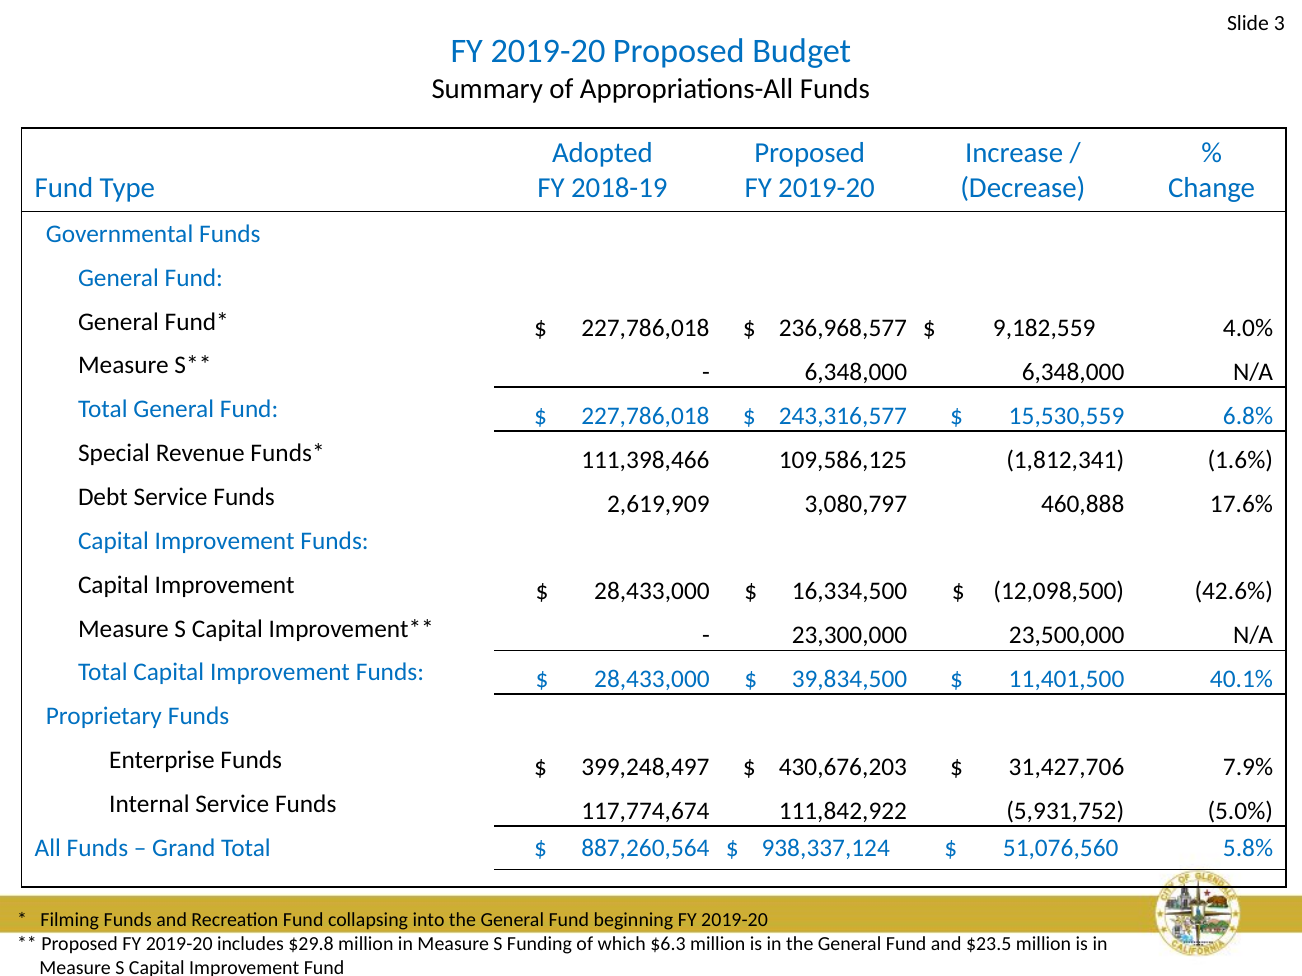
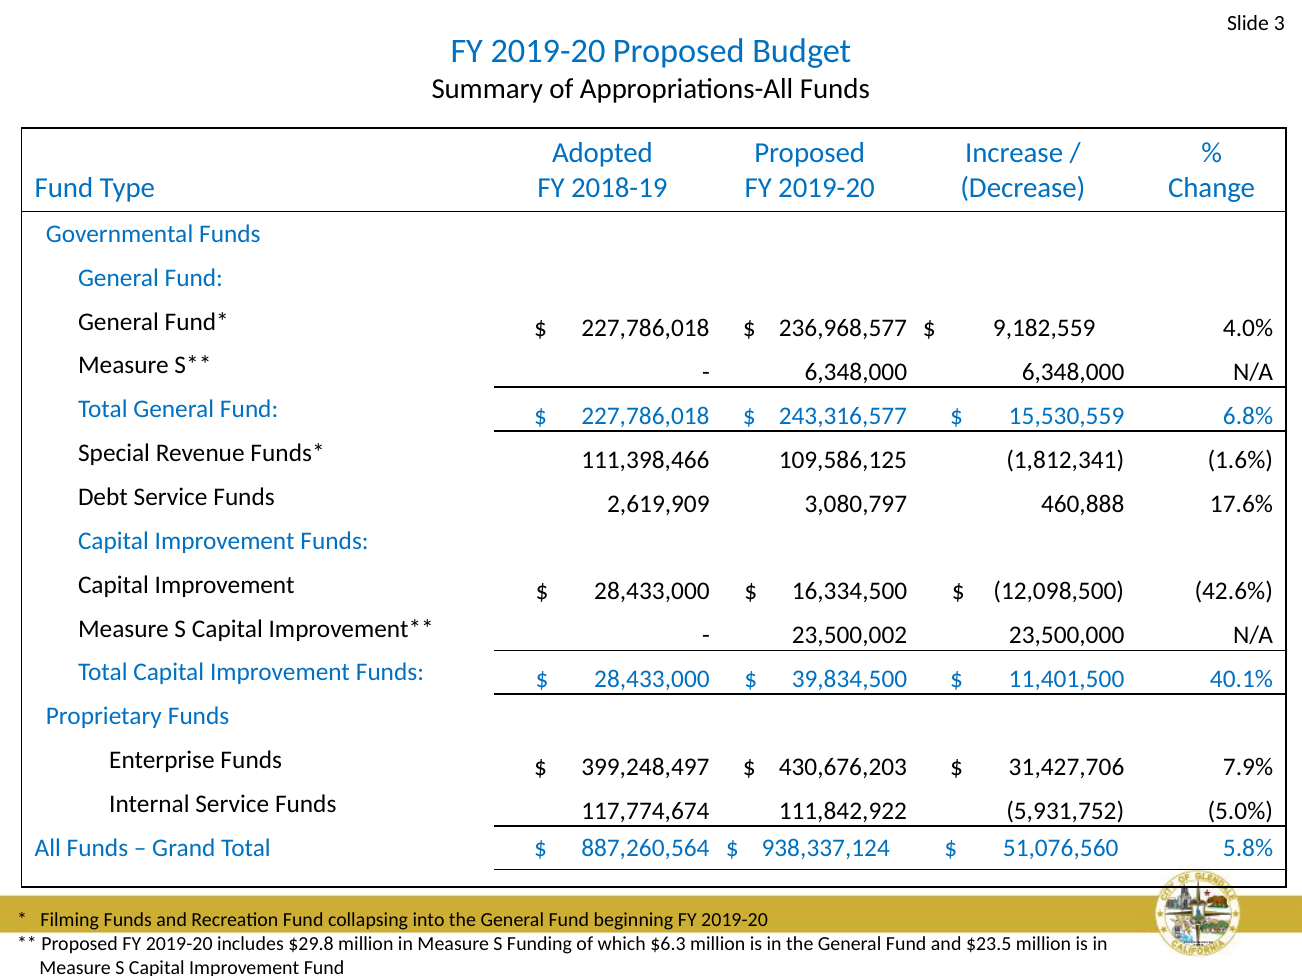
23,300,000: 23,300,000 -> 23,500,002 (849, 636)
